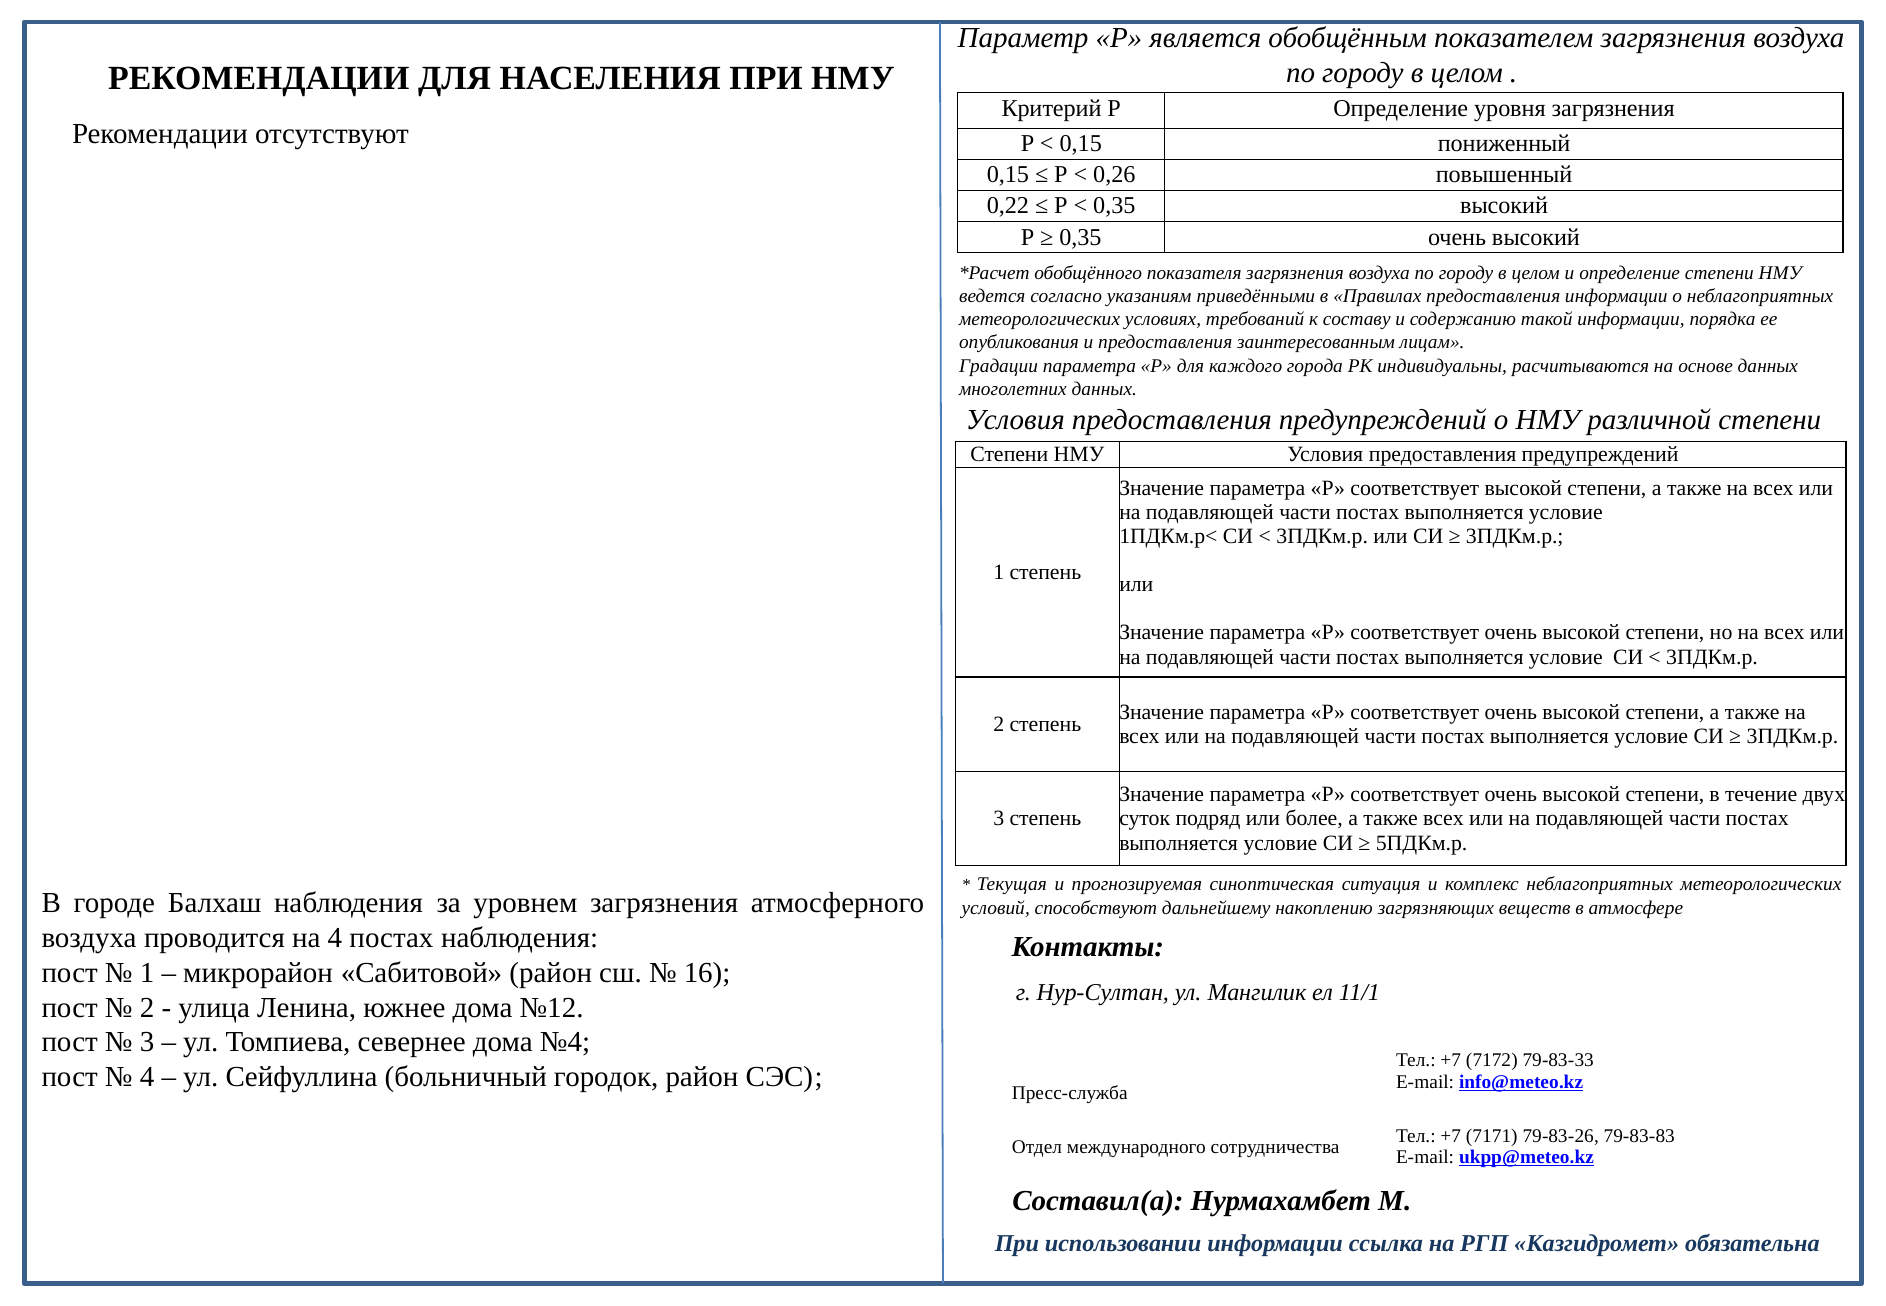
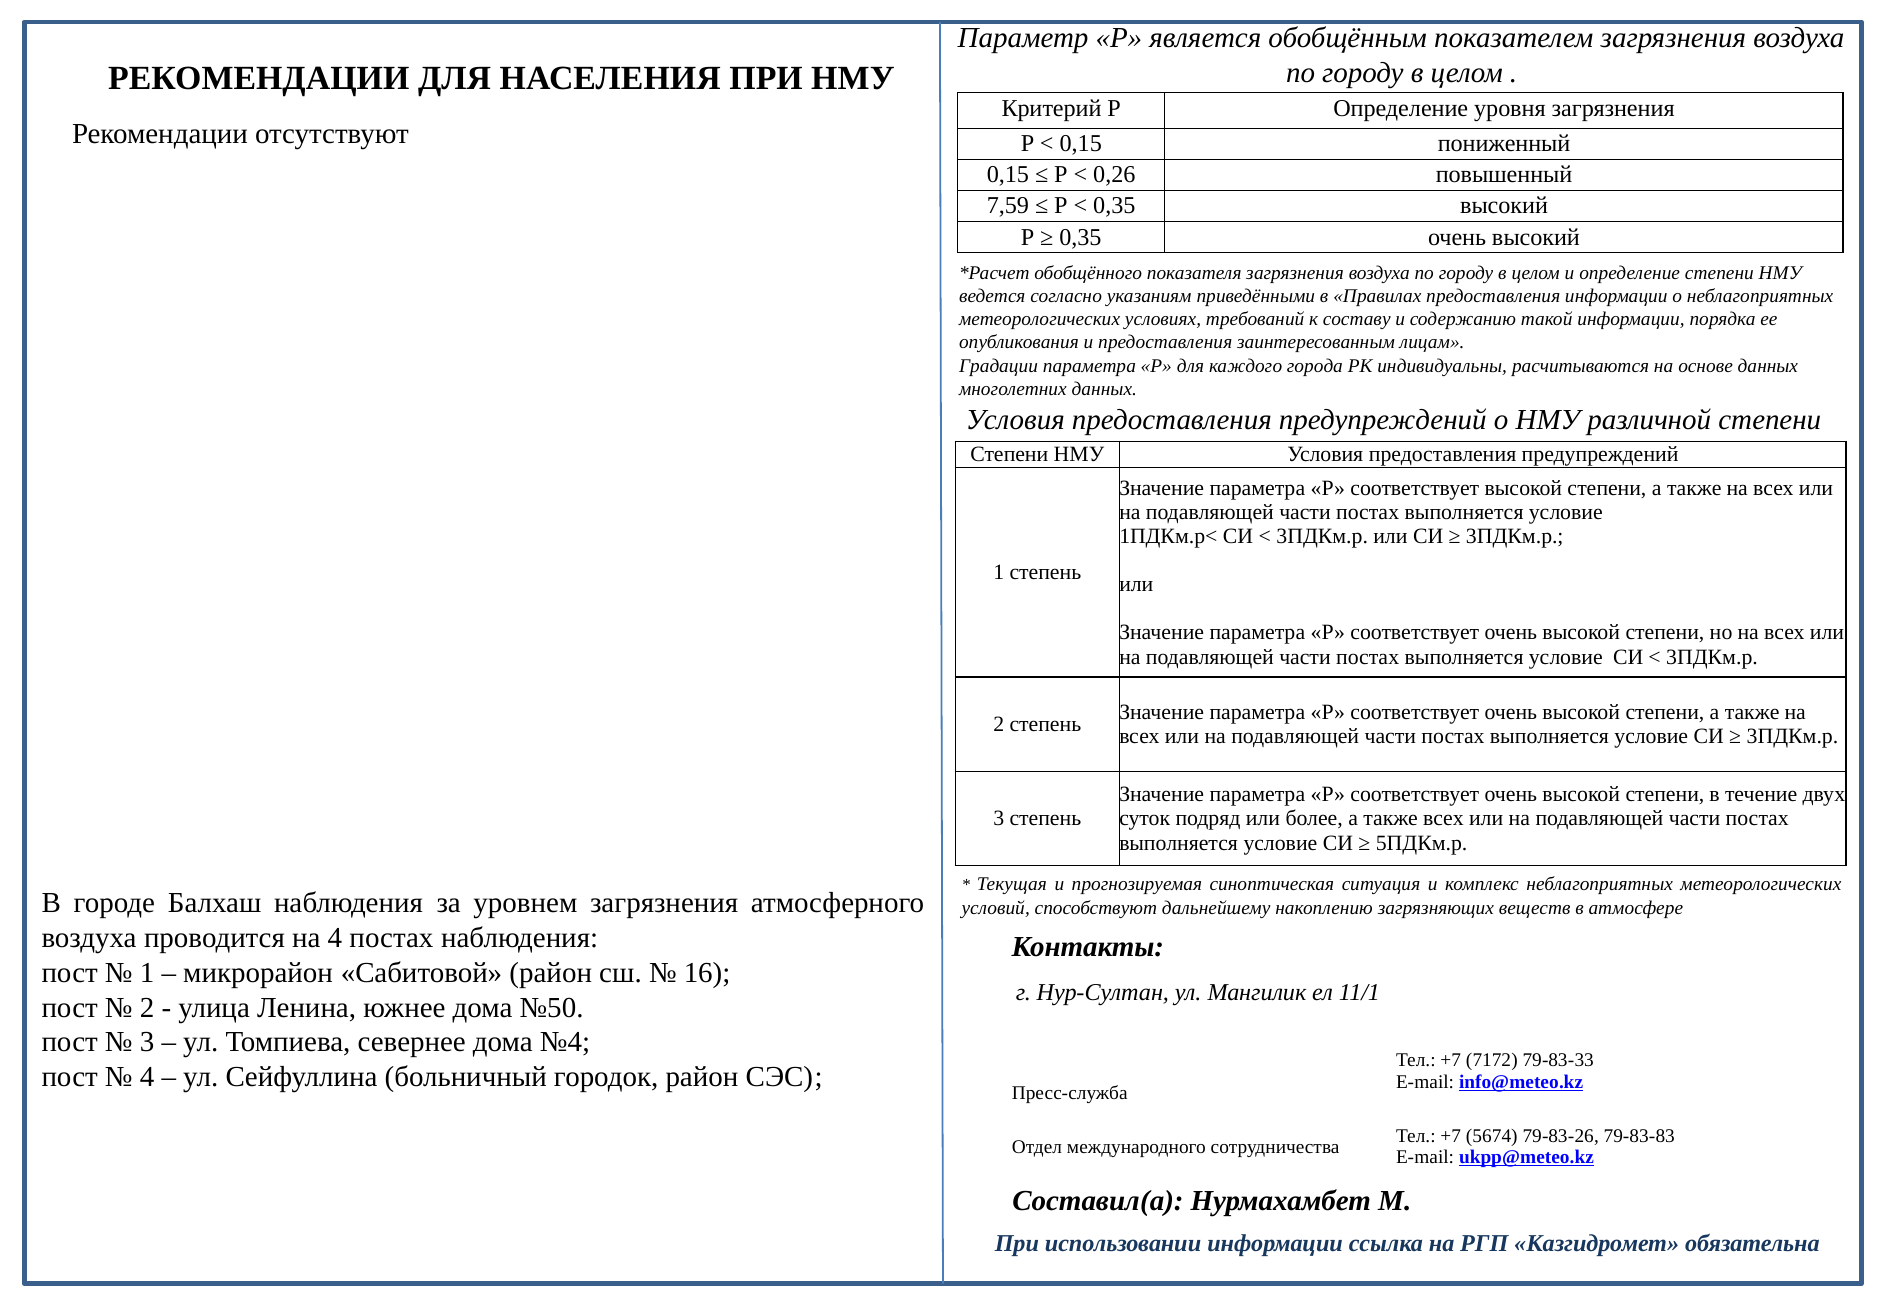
0,22: 0,22 -> 7,59 (1008, 206)
№12: №12 -> №50 (552, 1007)
7171: 7171 -> 5674 (1492, 1136)
